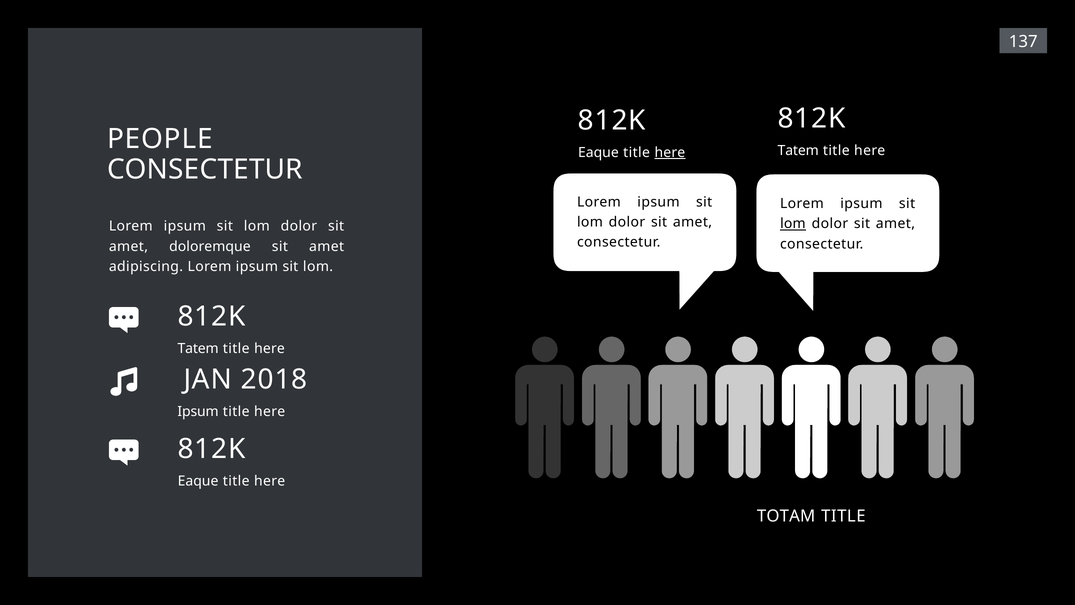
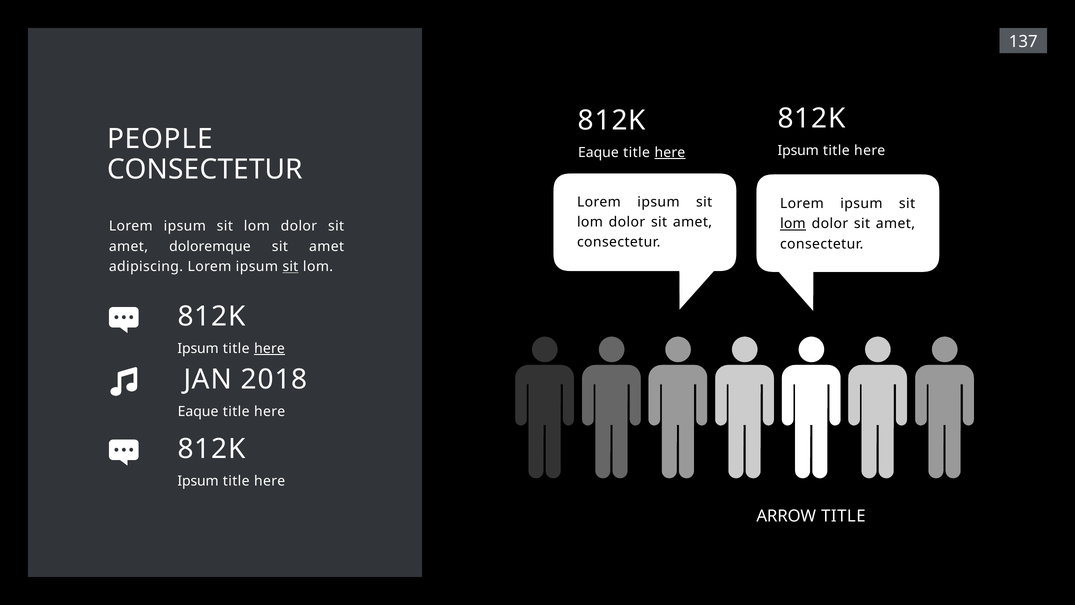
Tatem: Tatem -> Ipsum (798, 151)
sit underline: none -> present (290, 267)
Tatem: Tatem -> Ipsum (198, 348)
here underline: none -> present (270, 348)
Ipsum: Ipsum -> Eaque (198, 411)
Eaque: Eaque -> Ipsum (198, 481)
TOTAM: TOTAM -> ARROW (786, 516)
